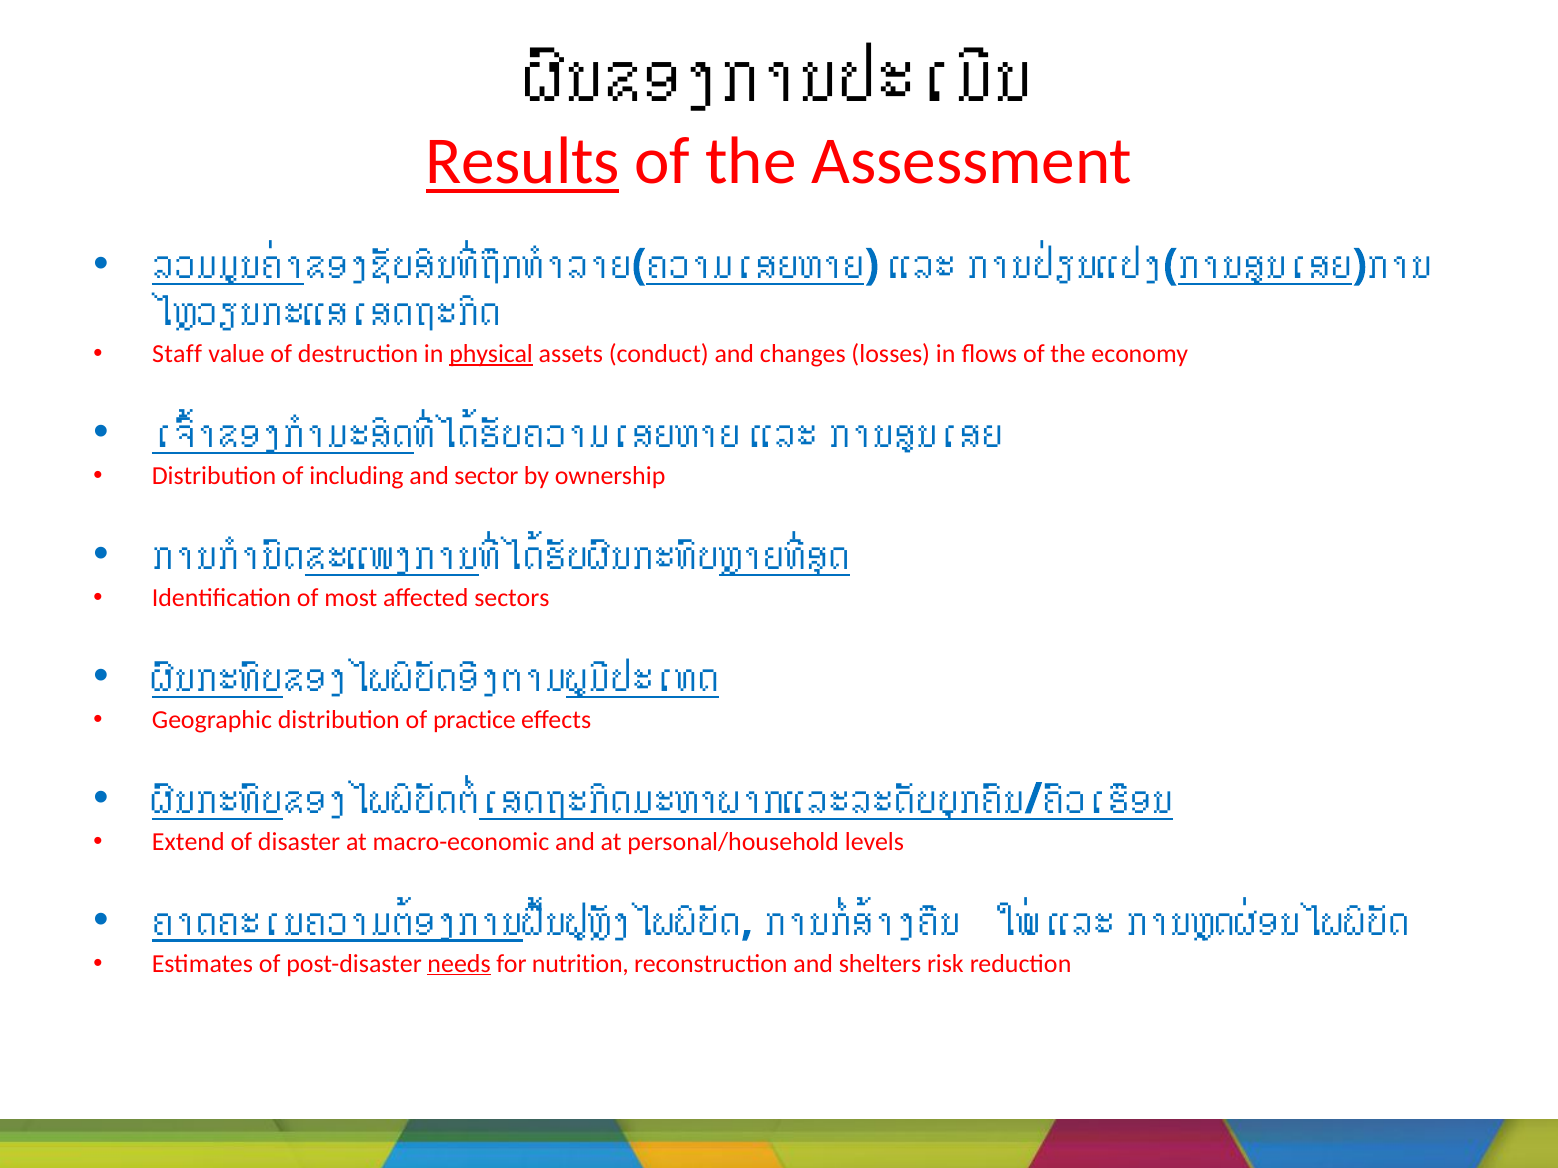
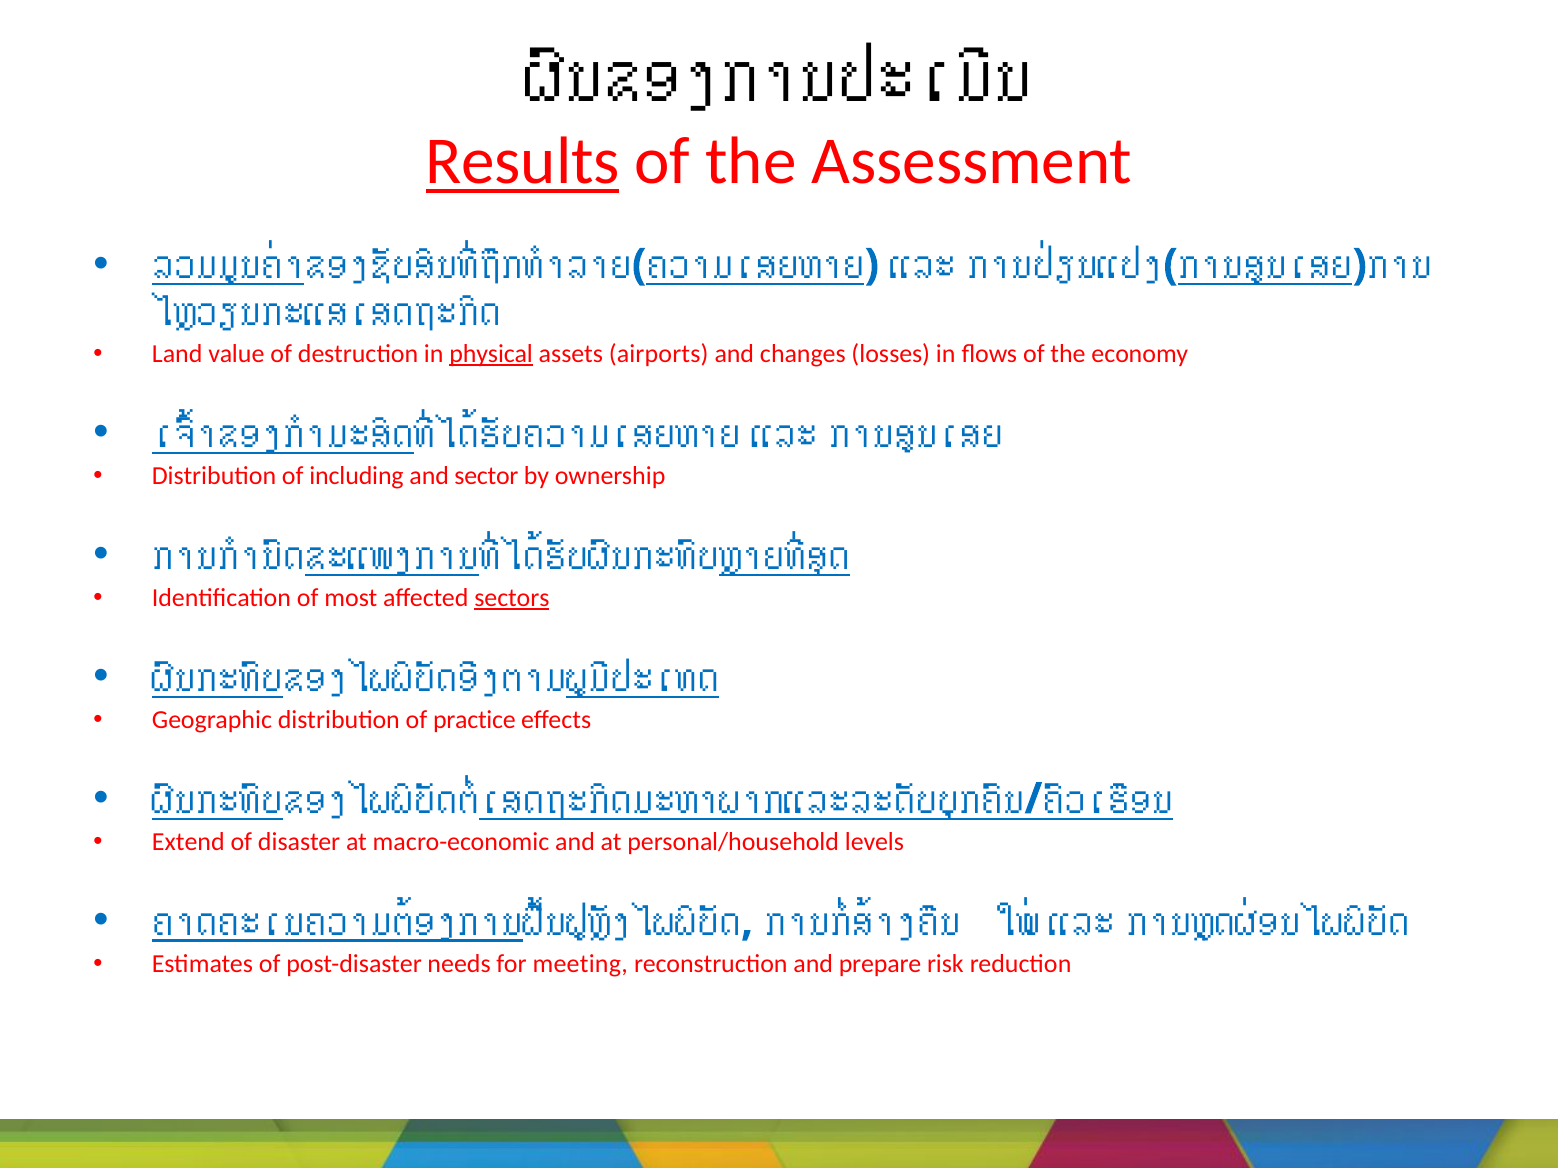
Staff: Staff -> Land (177, 354)
conduct: conduct -> airports (659, 354)
sectors underline: none -> present (512, 598)
needs underline: present -> none (459, 964)
nutrition: nutrition -> meeting (580, 964)
shelters: shelters -> prepare (880, 964)
